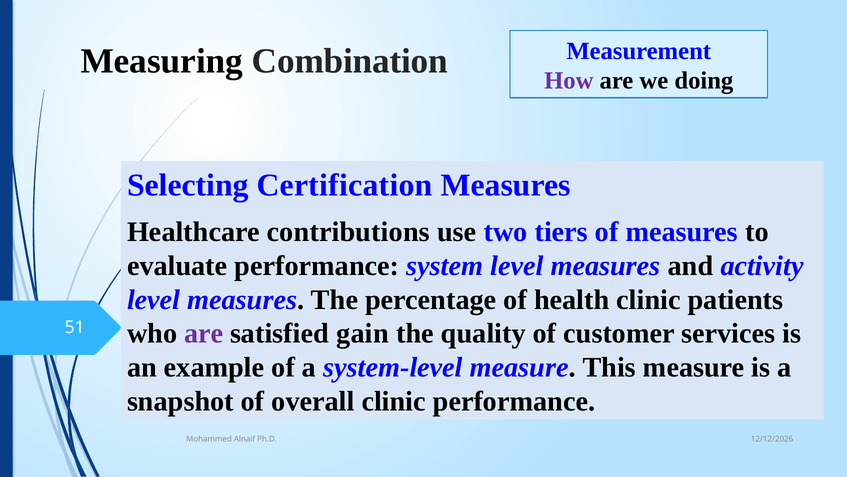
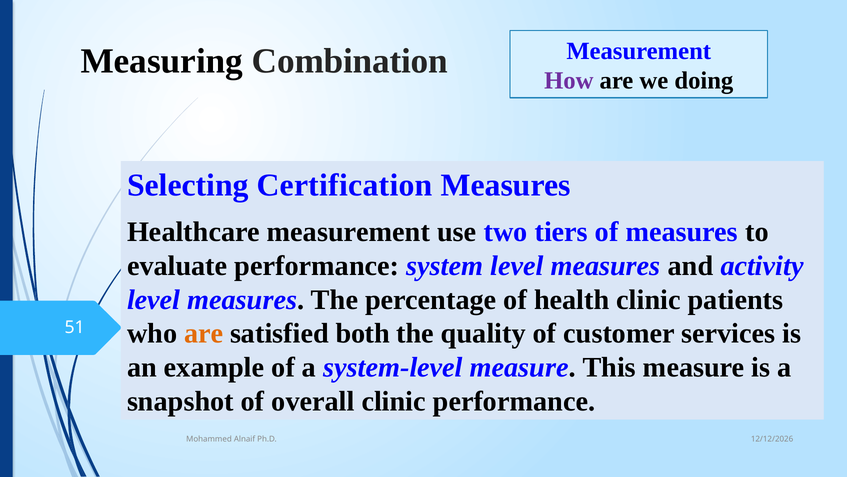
Healthcare contributions: contributions -> measurement (348, 232)
are colour: purple -> orange (204, 333)
gain: gain -> both (363, 333)
